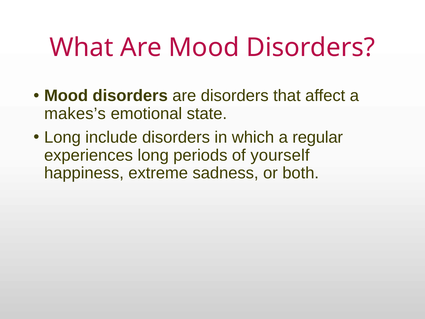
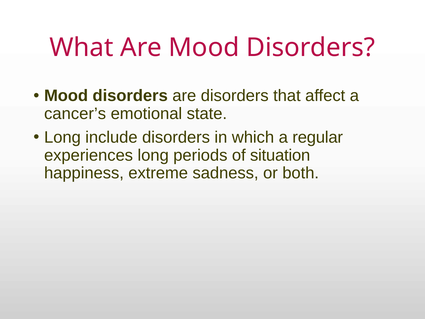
makes’s: makes’s -> cancer’s (75, 114)
yourself: yourself -> situation (280, 155)
